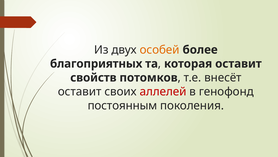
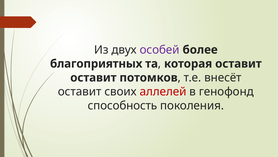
особей colour: orange -> purple (160, 50)
свойств: свойств -> оставит (93, 77)
постоянным: постоянным -> способность (122, 105)
